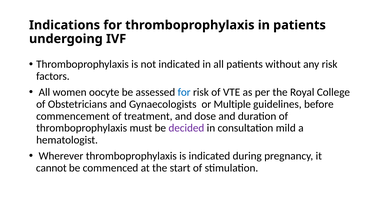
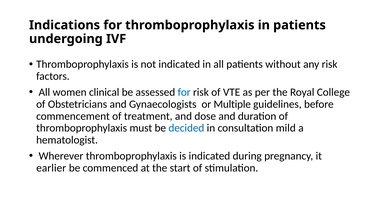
oocyte: oocyte -> clinical (104, 92)
decided colour: purple -> blue (186, 128)
cannot: cannot -> earlier (51, 168)
